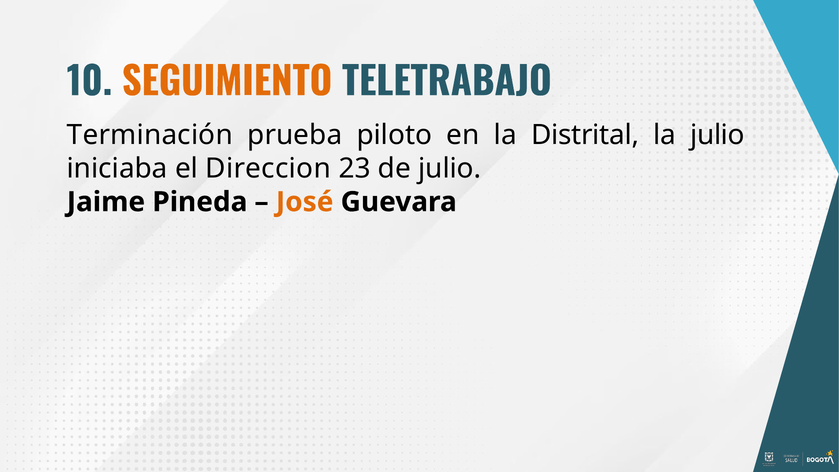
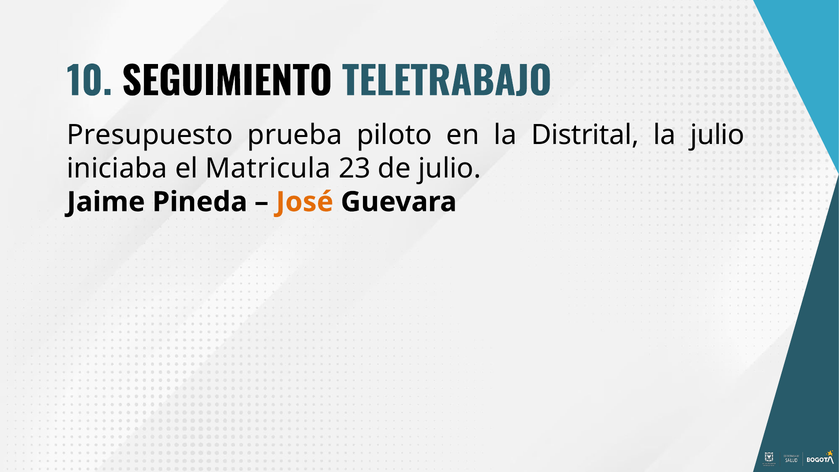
SEGUIMIENTO colour: orange -> black (227, 82)
Terminación: Terminación -> Presupuesto (150, 135)
Direccion: Direccion -> Matricula (268, 168)
